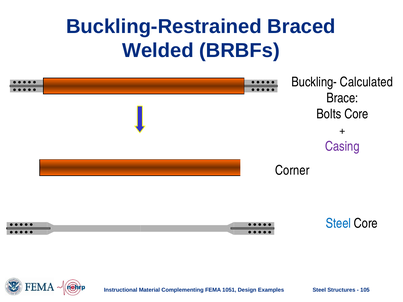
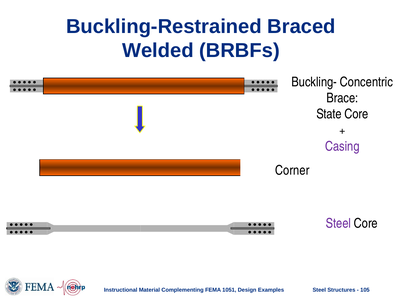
Calculated: Calculated -> Concentric (366, 82)
Bolts: Bolts -> State (329, 114)
Steel colour: blue -> purple (338, 223)
